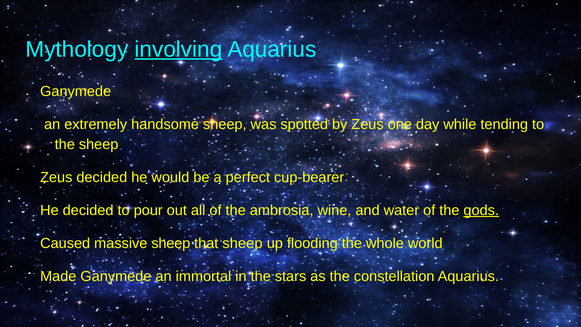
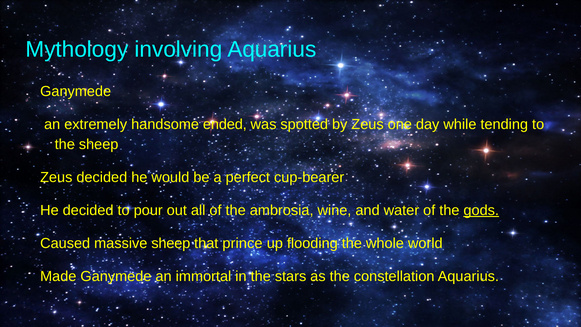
involving underline: present -> none (178, 49)
handsome sheep: sheep -> ended (225, 124)
that sheep: sheep -> prince (242, 243)
